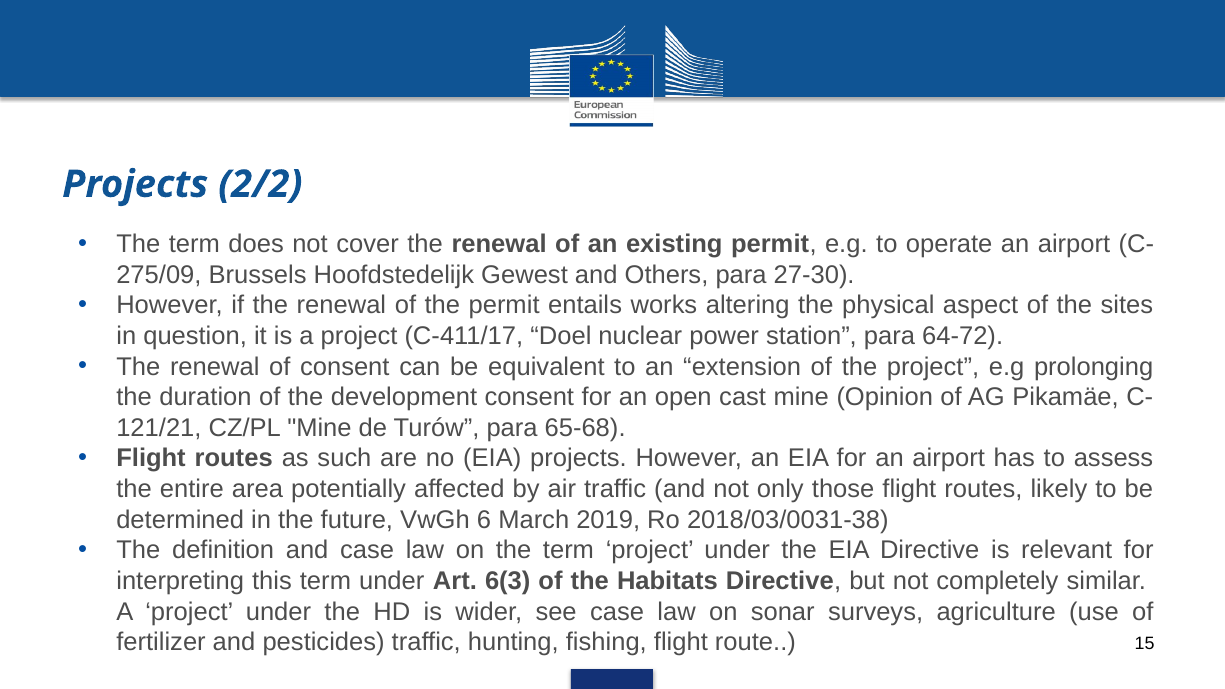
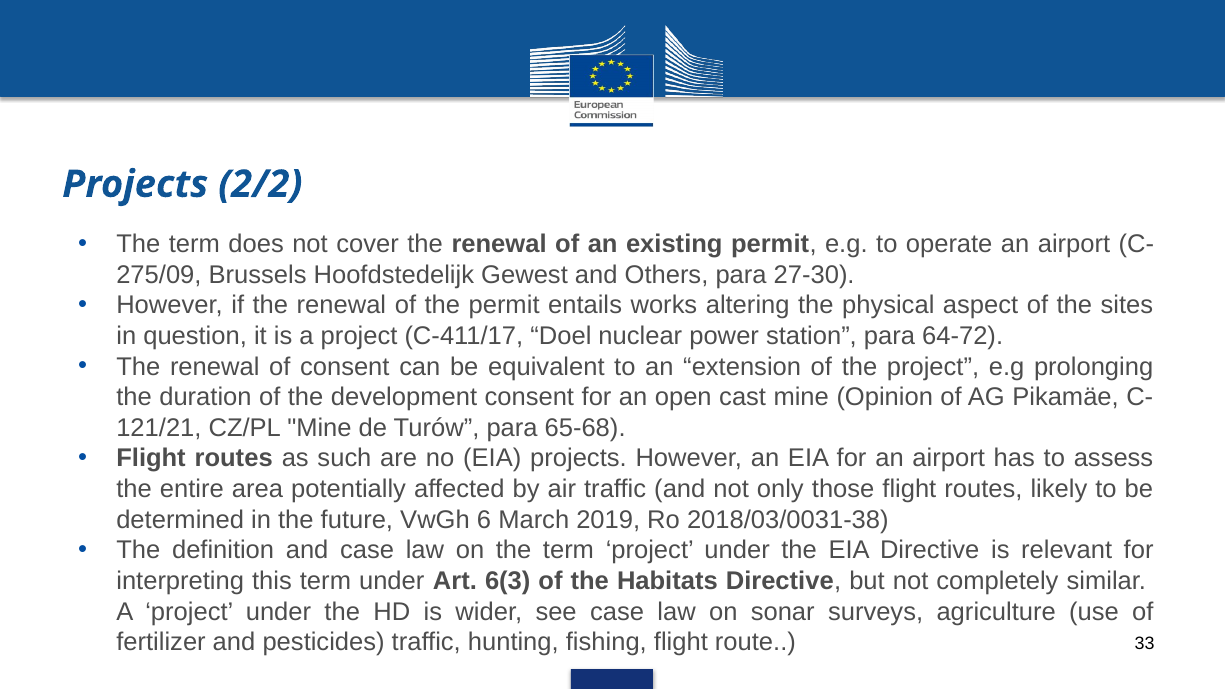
15: 15 -> 33 (1145, 644)
